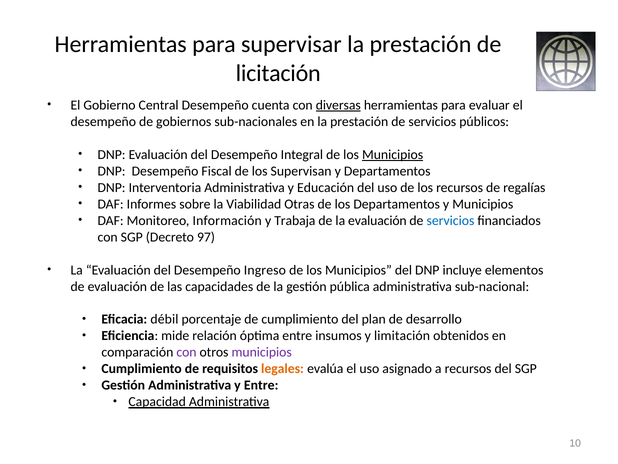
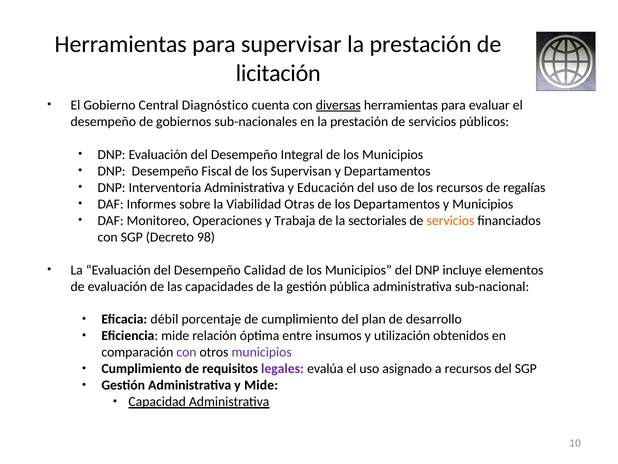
Central Desempeño: Desempeño -> Diagnóstico (215, 105)
Municipios underline: present -> none (393, 154)
Información: Información -> Operaciones (227, 220)
de la evaluación: evaluación -> sectoriales (377, 220)
servicios colour: blue -> orange (450, 220)
97: 97 -> 98 (206, 237)
Ingreso: Ingreso -> Calidad (265, 270)
limitación: limitación -> utilización (402, 336)
legales colour: orange -> purple (282, 369)
y Entre: Entre -> Mide (261, 385)
